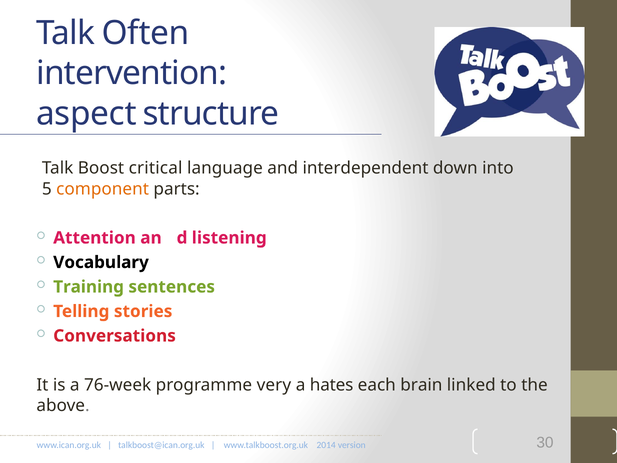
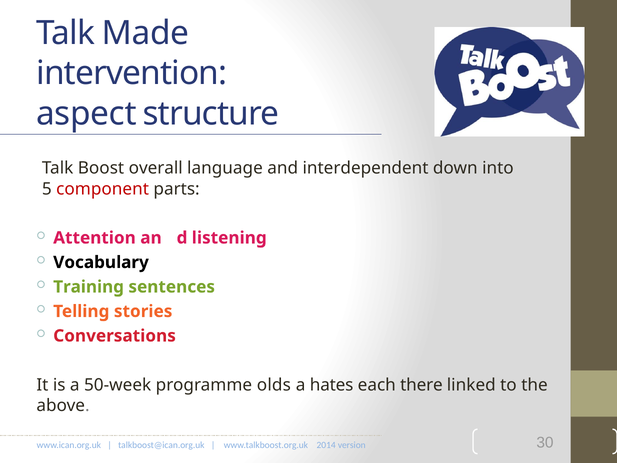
Often: Often -> Made (146, 33)
critical: critical -> overall (156, 168)
component colour: orange -> red (103, 189)
76-week: 76-week -> 50-week (118, 385)
very: very -> olds (274, 385)
brain: brain -> there (421, 385)
